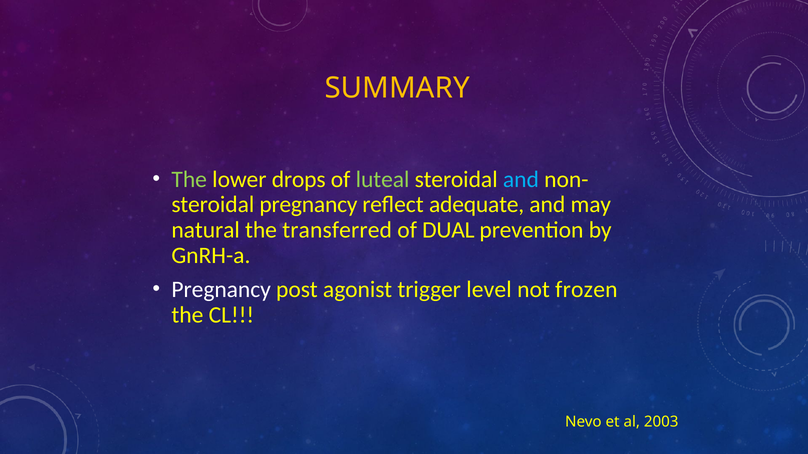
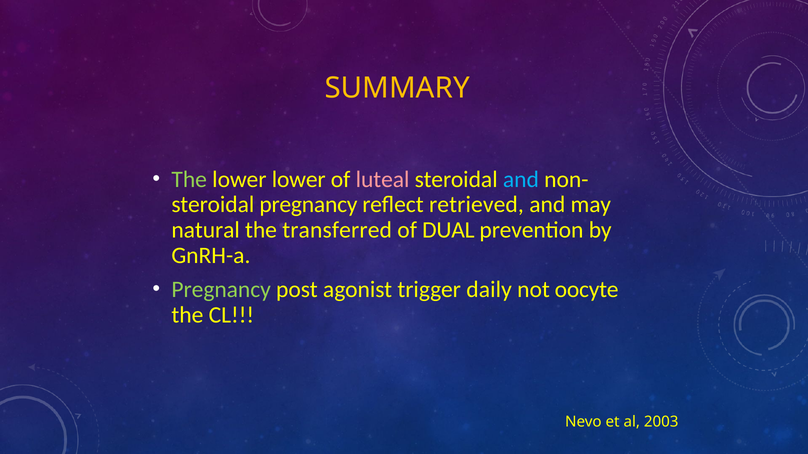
lower drops: drops -> lower (299, 179)
luteal colour: light green -> pink (383, 179)
adequate: adequate -> retrieved (476, 205)
Pregnancy colour: white -> light green (221, 290)
level: level -> daily (489, 290)
frozen: frozen -> oocyte (587, 290)
